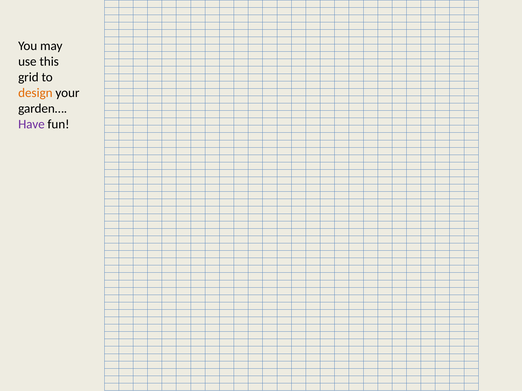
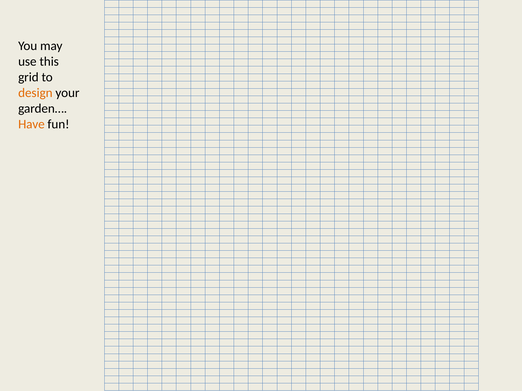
Have colour: purple -> orange (31, 124)
